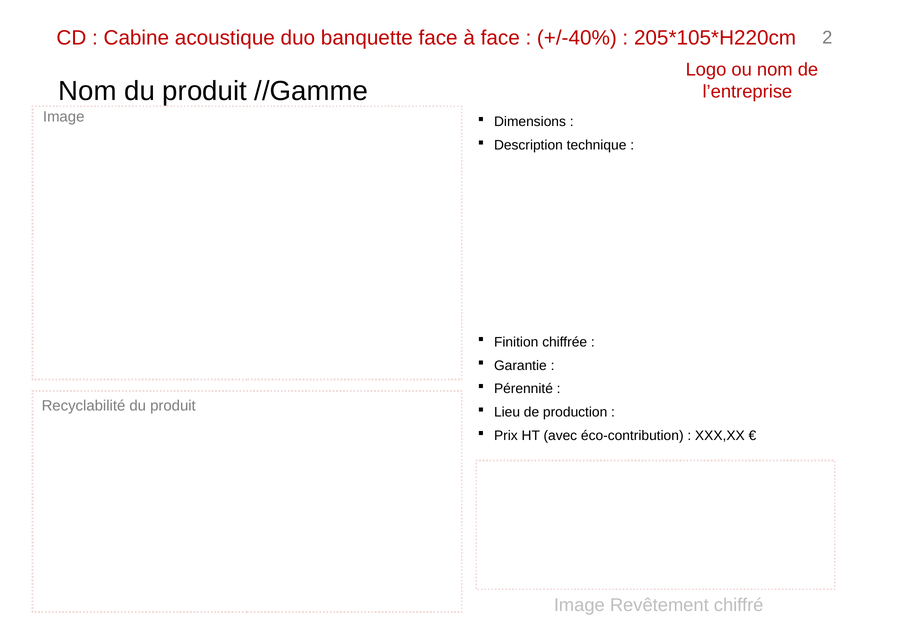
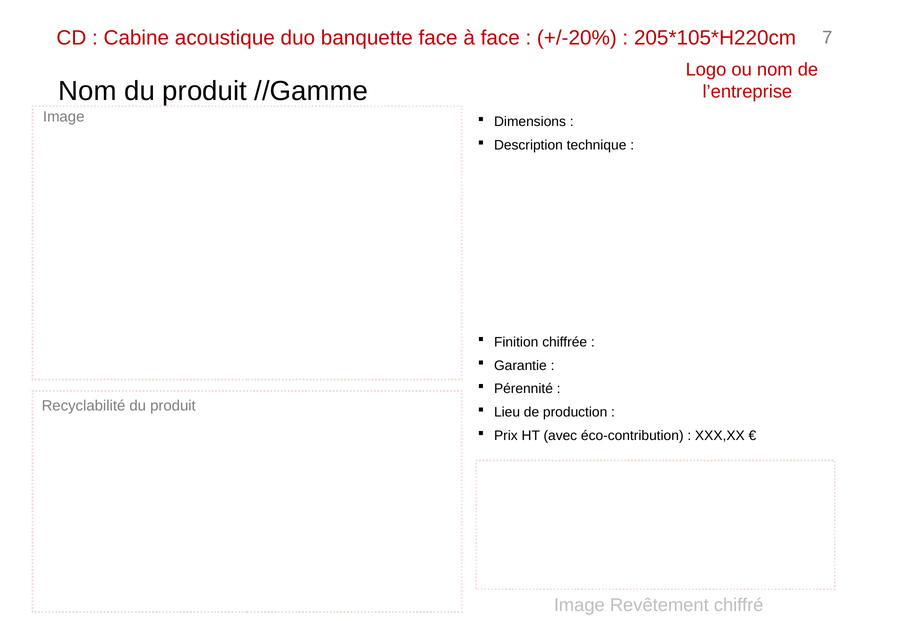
+/-40%: +/-40% -> +/-20% (577, 38)
2: 2 -> 7 (827, 38)
